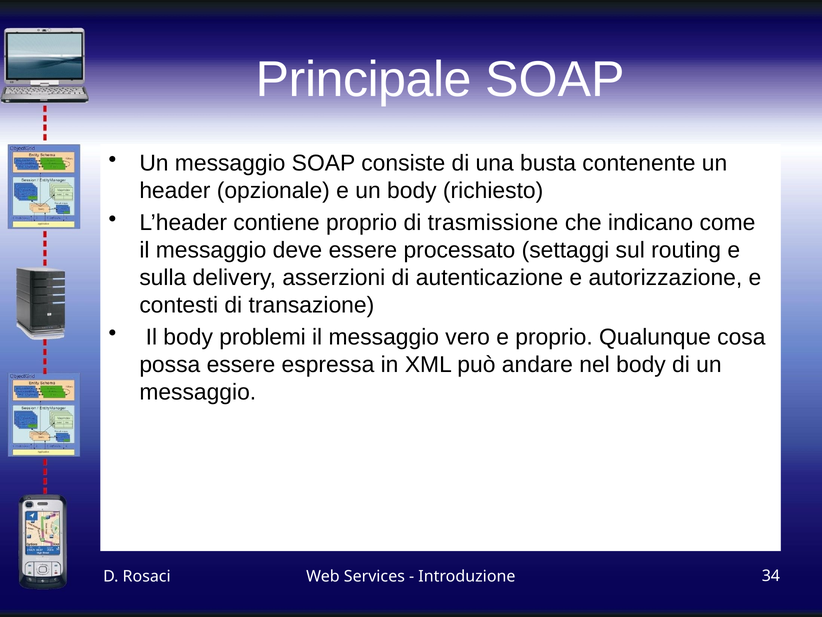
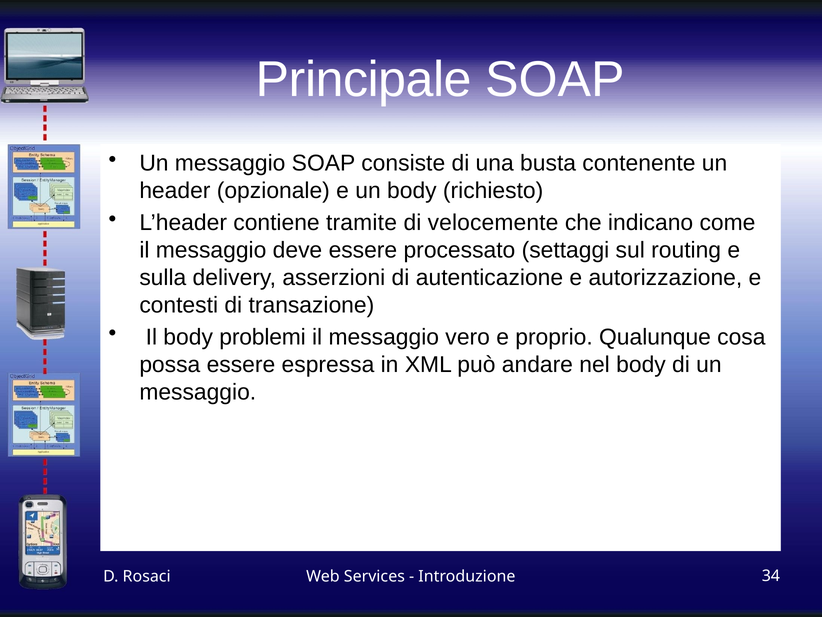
contiene proprio: proprio -> tramite (361, 223)
trasmissione: trasmissione -> velocemente (493, 223)
